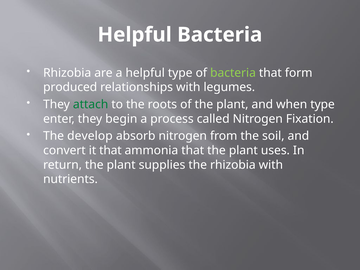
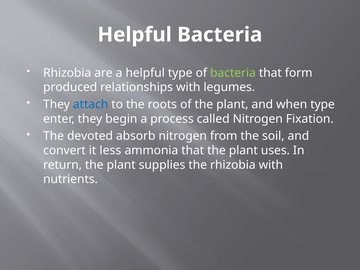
attach colour: green -> blue (91, 104)
develop: develop -> devoted (90, 136)
it that: that -> less (110, 150)
